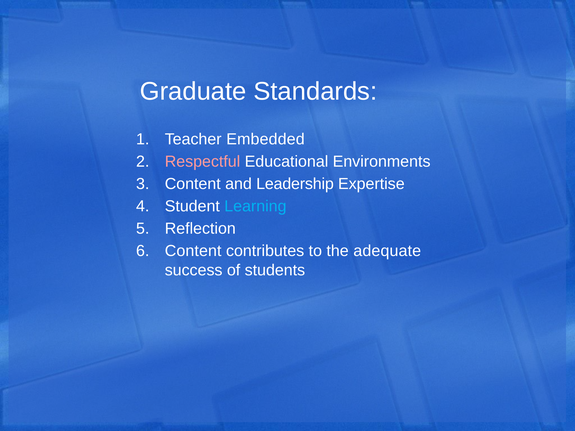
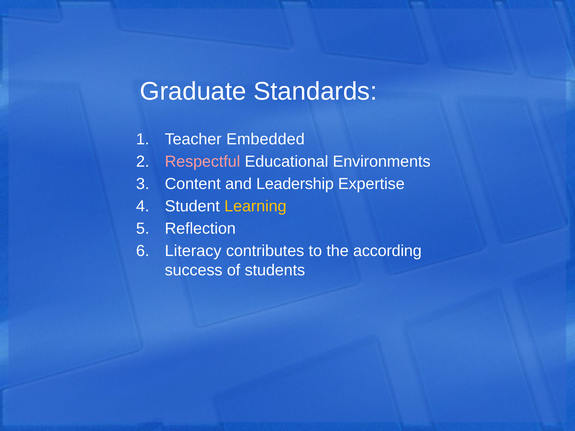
Learning colour: light blue -> yellow (255, 206)
Content: Content -> Literacy (193, 251)
adequate: adequate -> according (387, 251)
